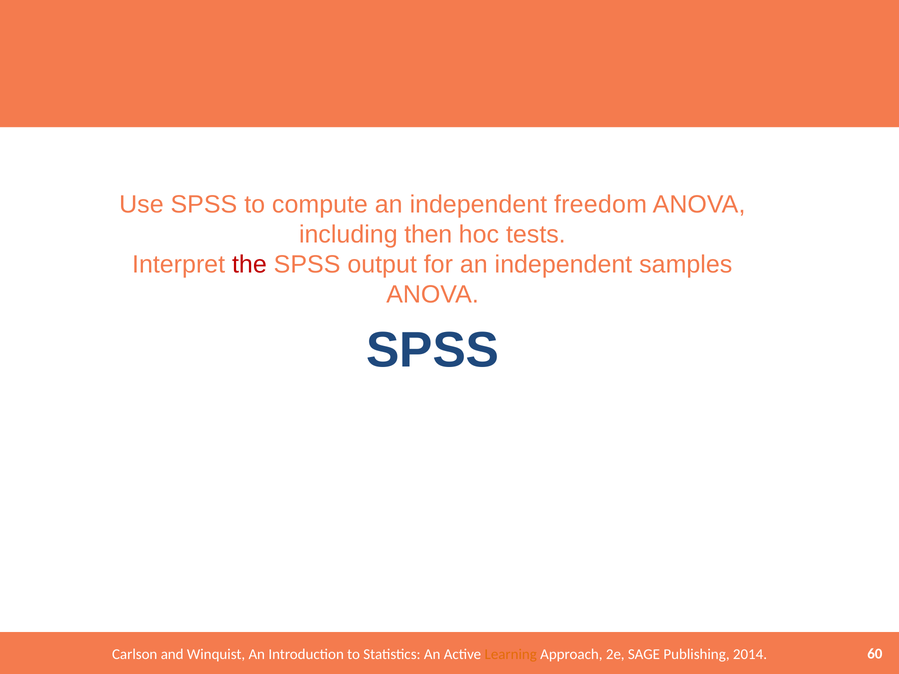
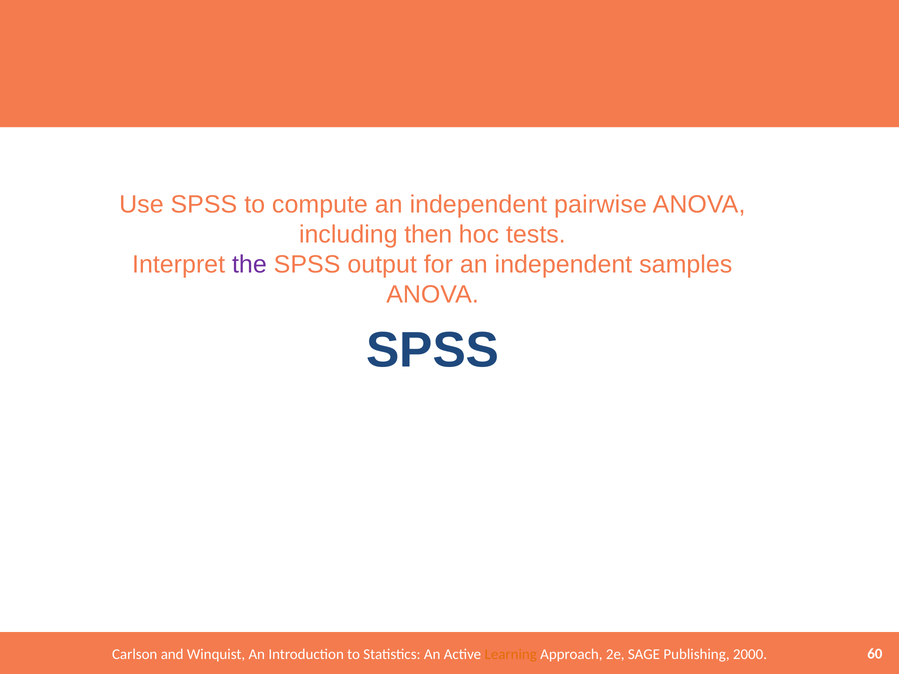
freedom: freedom -> pairwise (601, 205)
the colour: red -> purple (249, 265)
2014: 2014 -> 2000 (750, 654)
